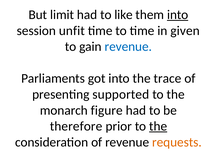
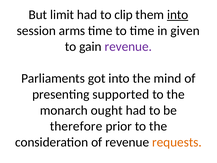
like: like -> clip (124, 15)
unfit: unfit -> arms (72, 31)
revenue colour: blue -> purple (128, 47)
trace: trace -> mind (167, 78)
figure: figure -> ought (107, 110)
the underline: present -> none (158, 126)
